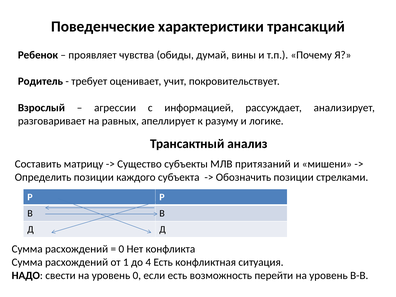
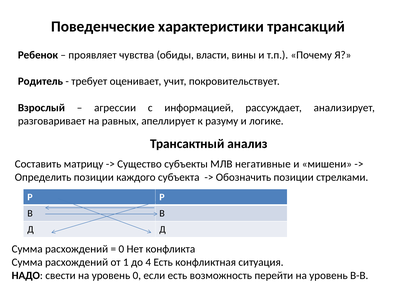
думай: думай -> власти (213, 55)
притязаний: притязаний -> негативные (263, 164)
